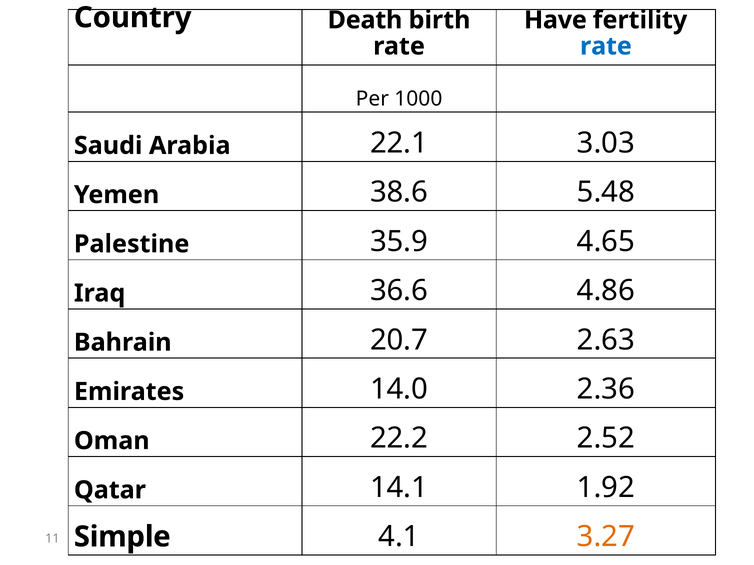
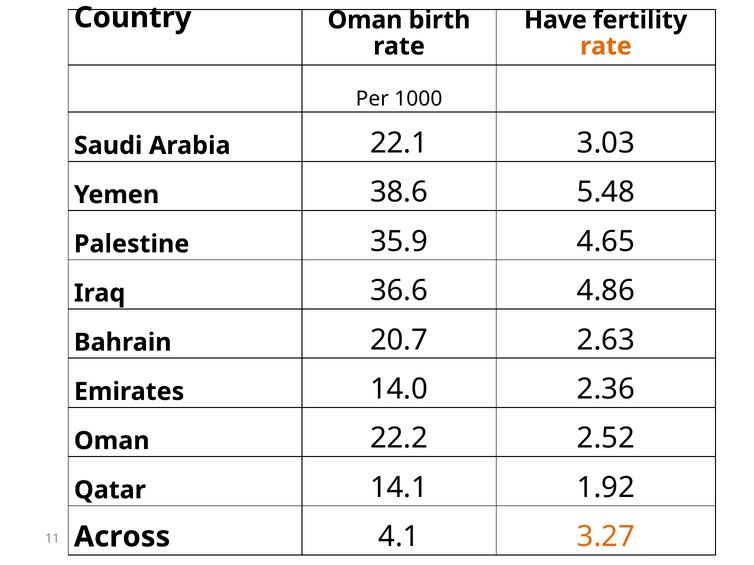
Country Death: Death -> Oman (365, 20)
rate colour: blue -> orange (606, 46)
Simple: Simple -> Across (122, 537)
